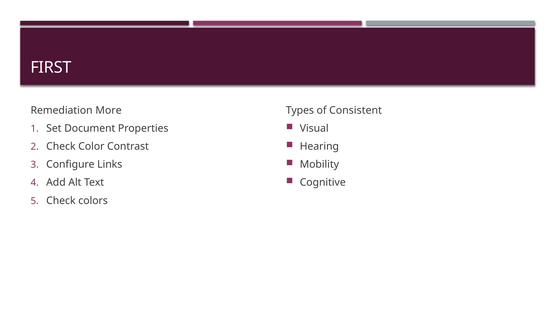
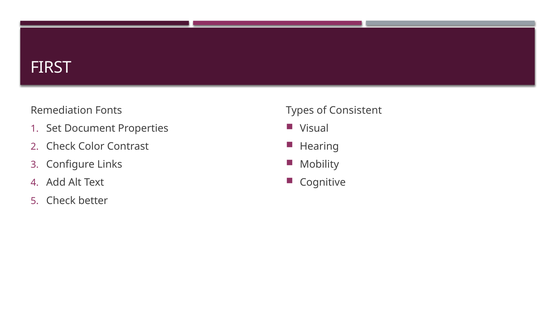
More: More -> Fonts (109, 110)
colors: colors -> better (93, 201)
